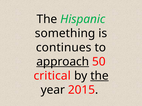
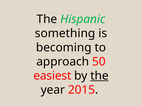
continues: continues -> becoming (64, 48)
approach underline: present -> none (63, 62)
critical: critical -> easiest (52, 76)
